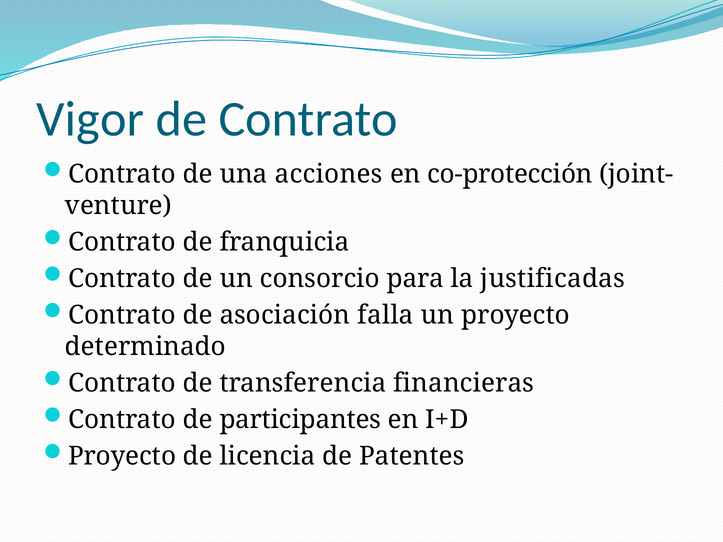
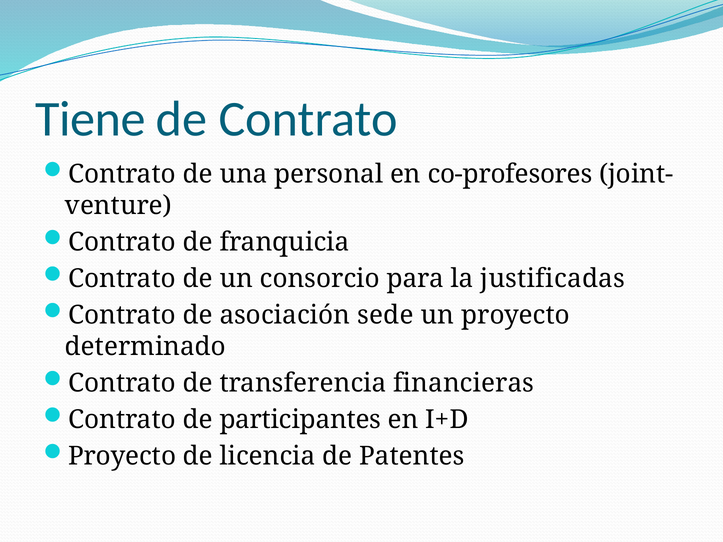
Vigor: Vigor -> Tiene (91, 119)
acciones: acciones -> personal (329, 174)
co-protección: co-protección -> co-profesores (510, 174)
falla: falla -> sede (385, 315)
